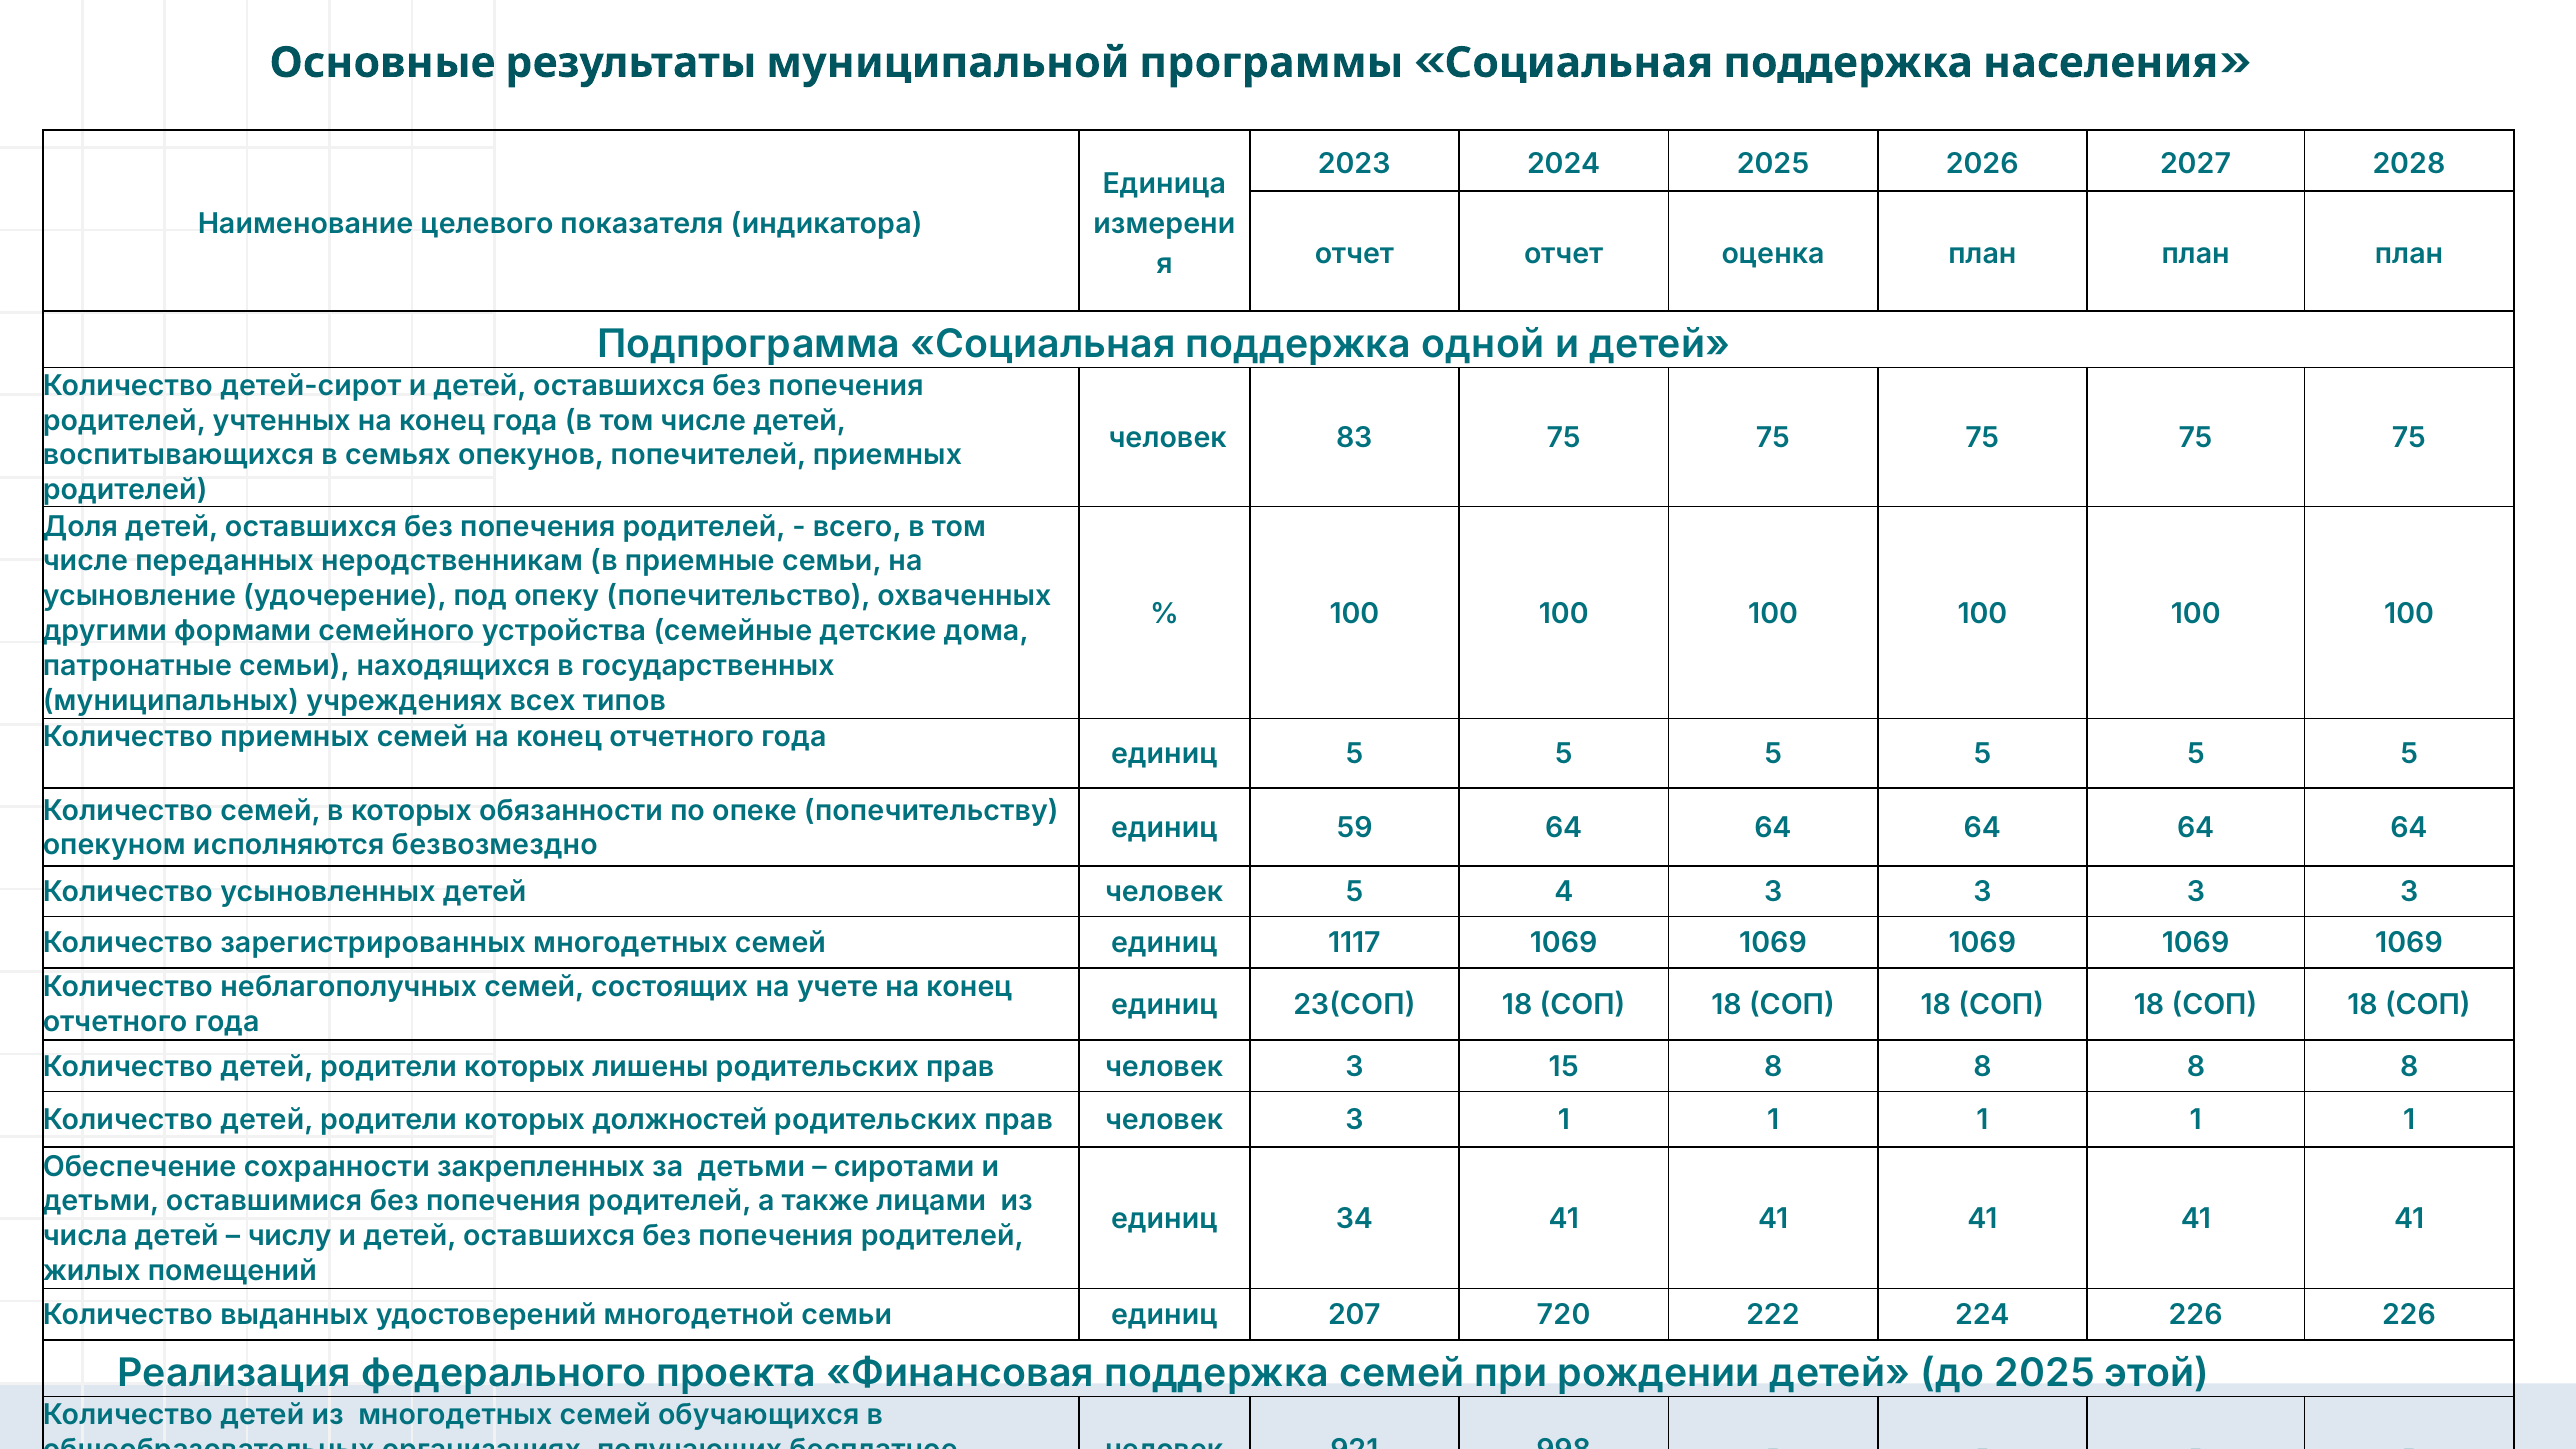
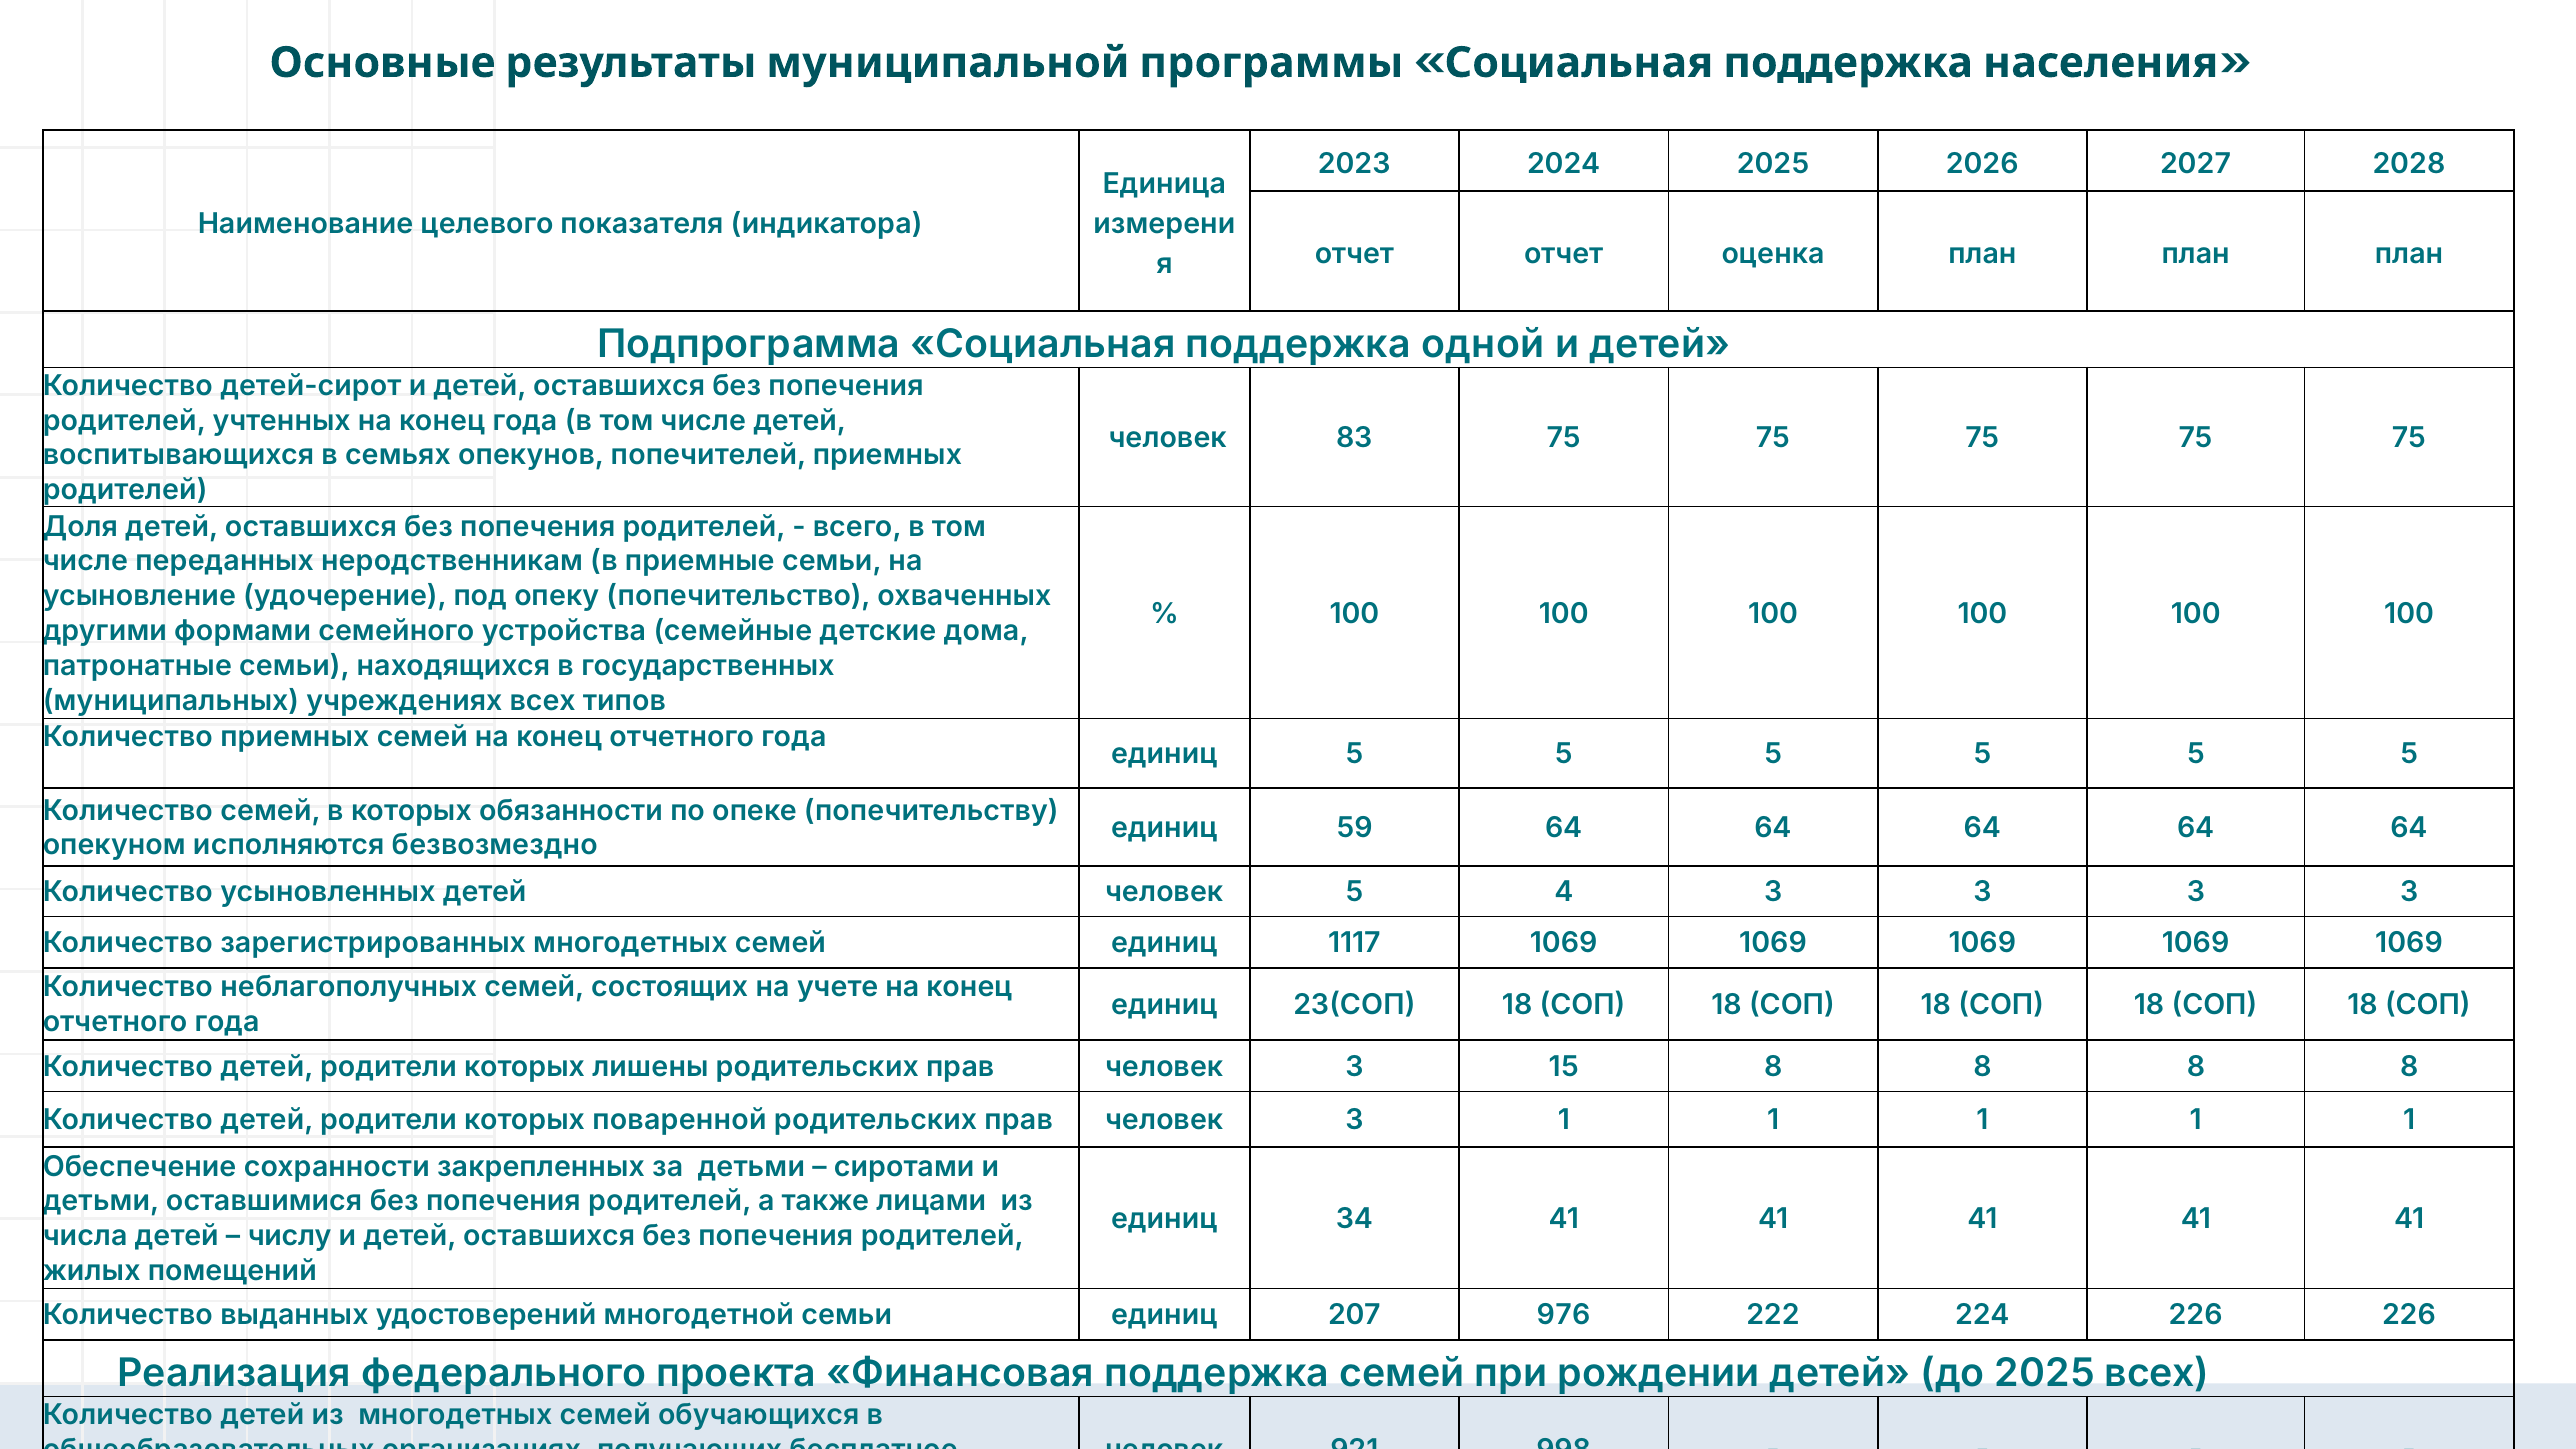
должностей: должностей -> поваренной (679, 1120)
720: 720 -> 976 (1564, 1315)
2025 этой: этой -> всех (2157, 1373)
